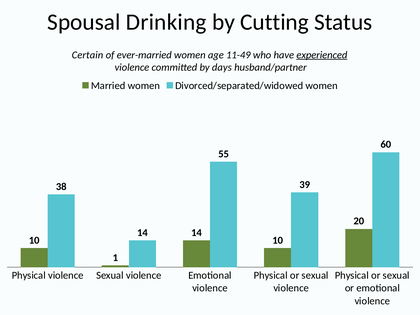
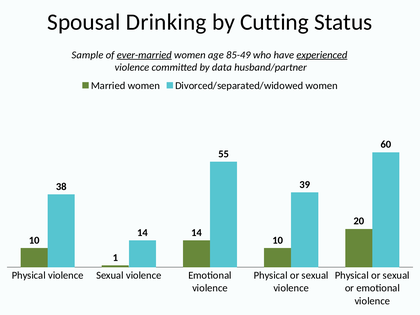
Certain: Certain -> Sample (87, 55)
ever-married underline: none -> present (144, 55)
11-49: 11-49 -> 85-49 (238, 55)
days: days -> data (222, 67)
